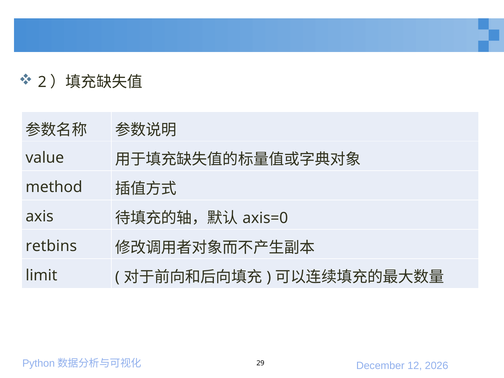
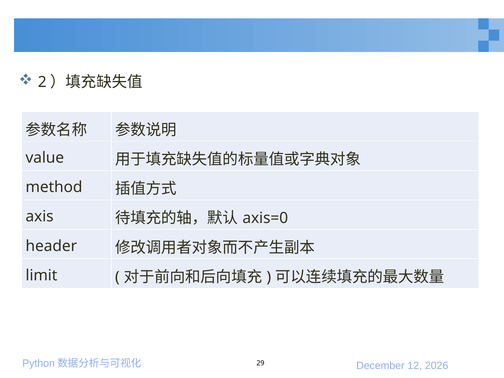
retbins: retbins -> header (51, 246)
